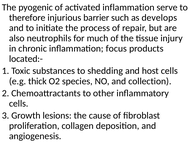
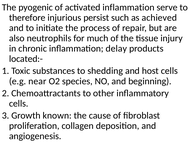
barrier: barrier -> persist (96, 18)
develops: develops -> achieved (159, 18)
focus: focus -> delay (116, 49)
thick: thick -> near (37, 81)
collection: collection -> beginning (150, 81)
lesions: lesions -> known (57, 116)
